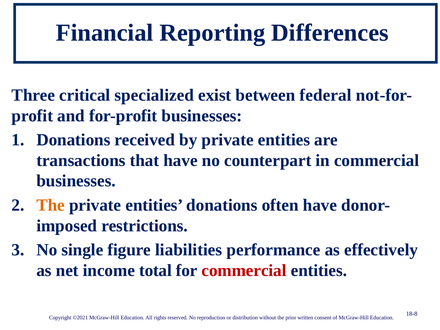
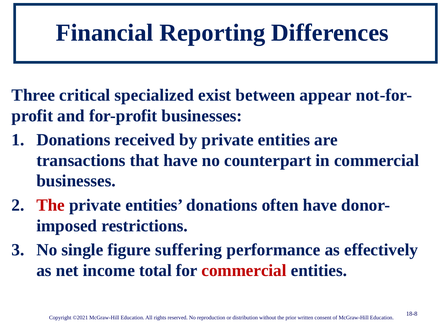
federal: federal -> appear (326, 95)
The colour: orange -> red (51, 205)
liabilities: liabilities -> suffering (189, 250)
